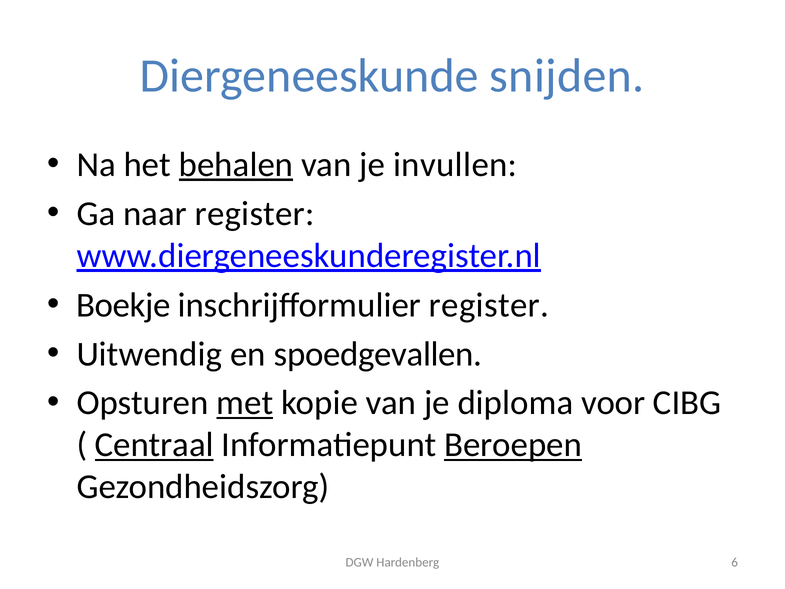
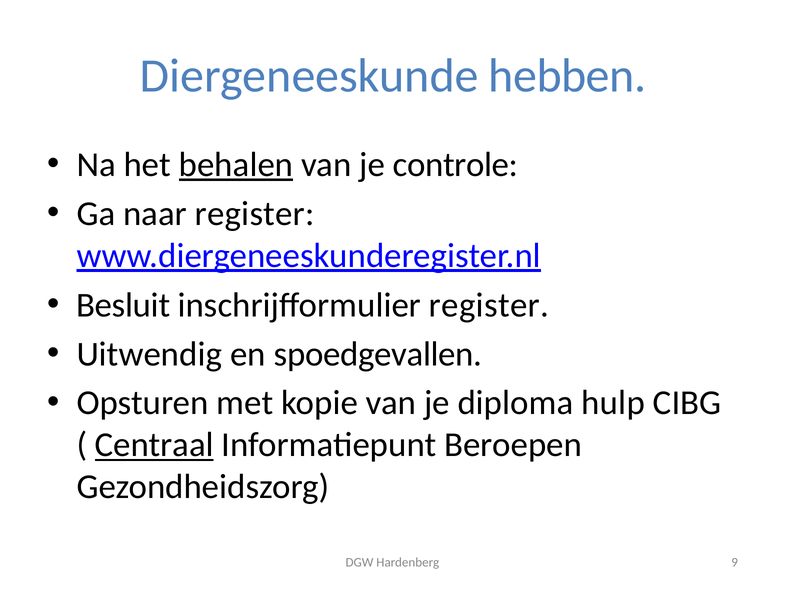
snijden: snijden -> hebben (567, 76)
invullen: invullen -> controle (456, 165)
Boekje: Boekje -> Besluit (123, 305)
met underline: present -> none (245, 403)
voor: voor -> hulp (613, 403)
Beroepen underline: present -> none (513, 445)
6: 6 -> 9 (735, 562)
